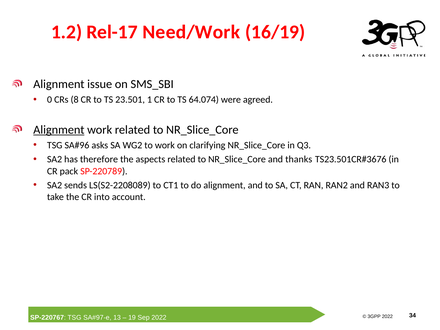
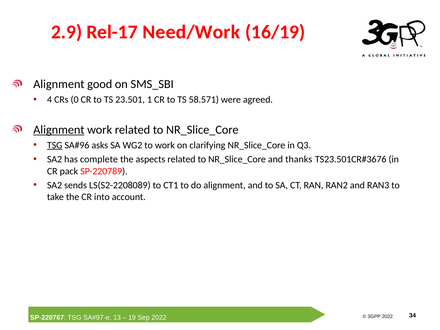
1.2: 1.2 -> 2.9 (67, 32)
issue: issue -> good (100, 84)
0: 0 -> 4 (50, 100)
8: 8 -> 0 (75, 100)
64.074: 64.074 -> 58.571 (204, 100)
TSG underline: none -> present (55, 145)
therefore: therefore -> complete (99, 159)
